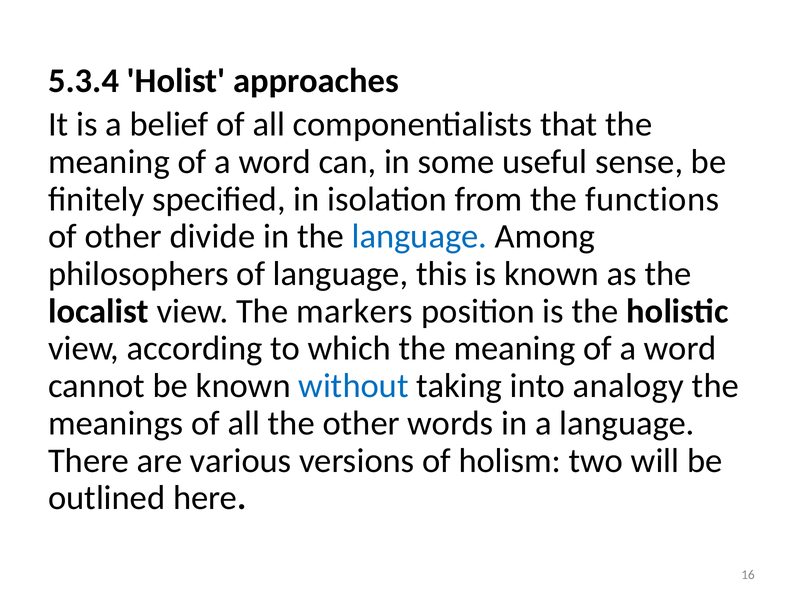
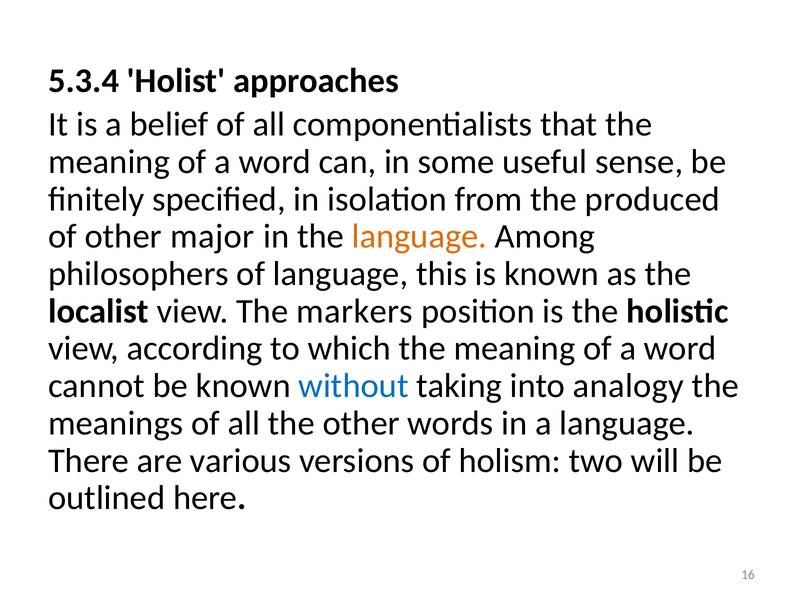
functions: functions -> produced (652, 199)
divide: divide -> major (212, 237)
language colour: blue -> orange (419, 237)
